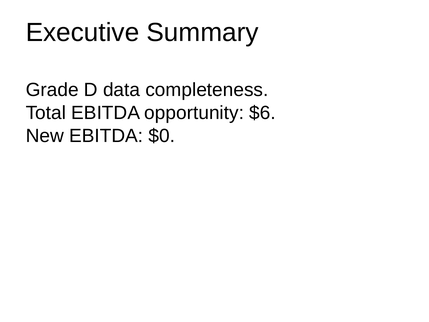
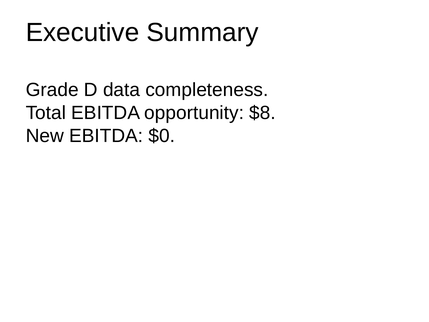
$6: $6 -> $8 (263, 113)
